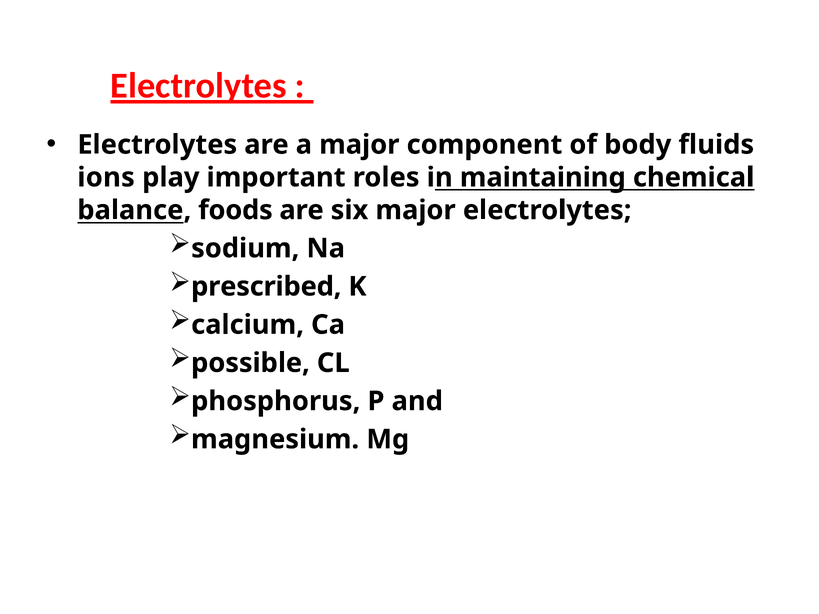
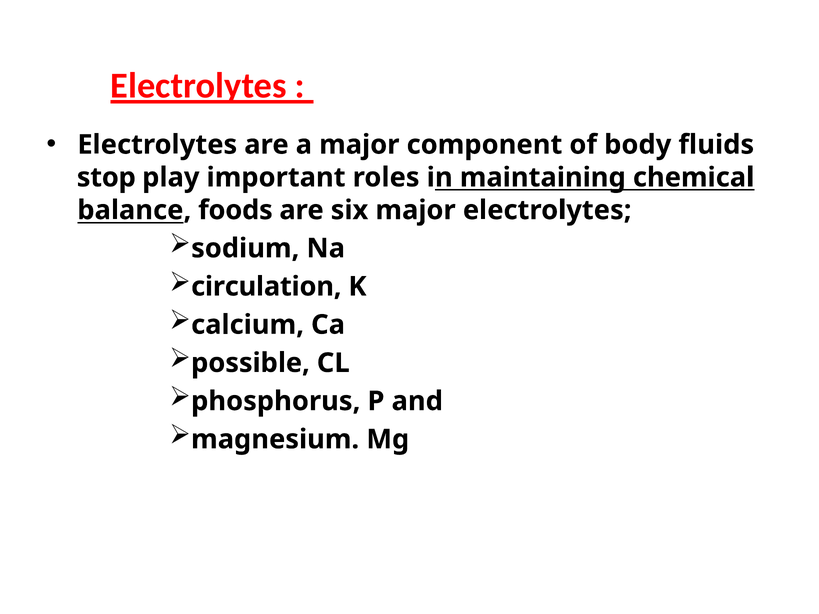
ions: ions -> stop (106, 177)
prescribed: prescribed -> circulation (266, 287)
